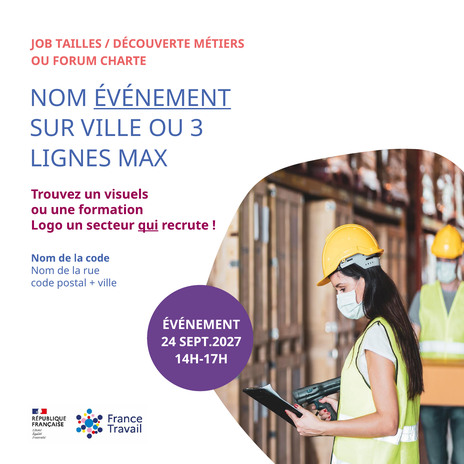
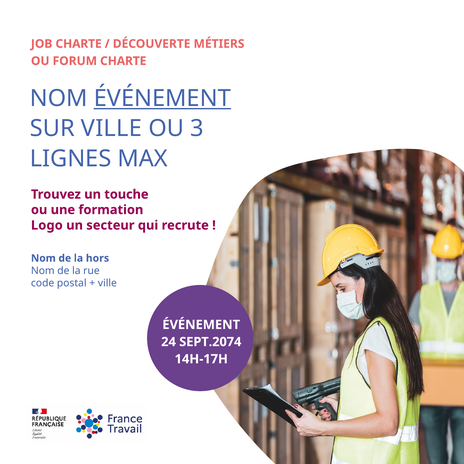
JOB TAILLES: TAILLES -> CHARTE (79, 44)
visuels: visuels -> touche (126, 194)
qui underline: present -> none (148, 225)
la code: code -> hors (97, 258)
SEPT.2027: SEPT.2027 -> SEPT.2074 (210, 342)
